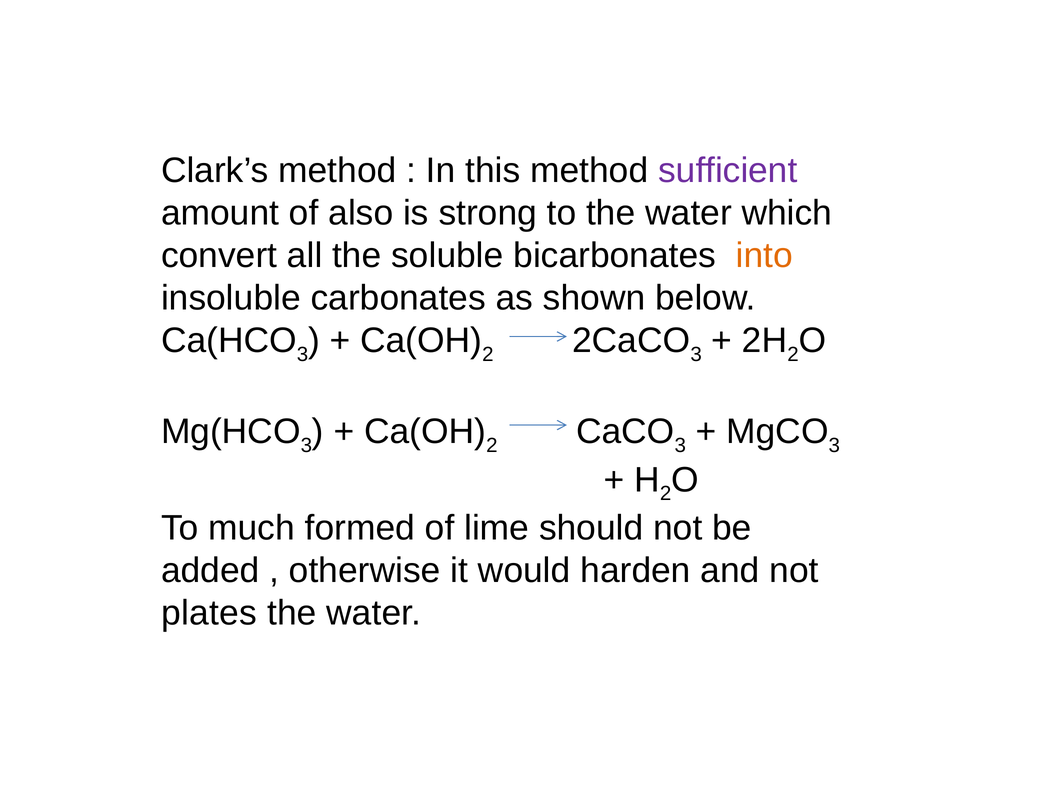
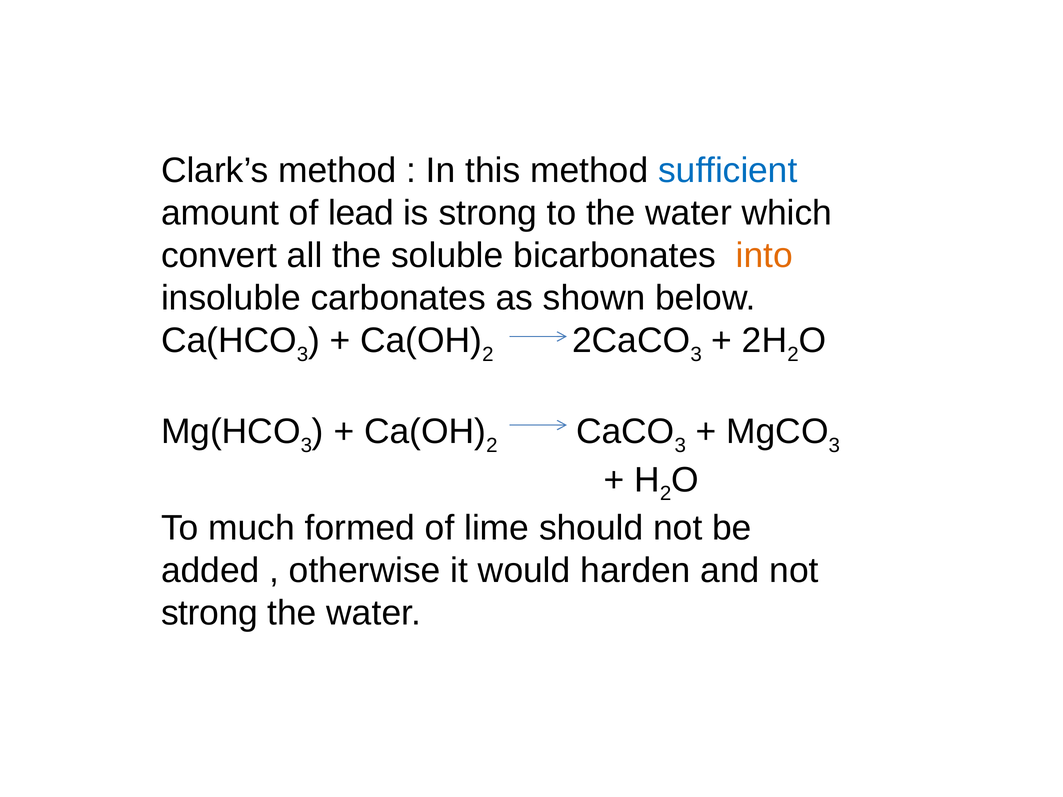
sufficient colour: purple -> blue (728, 171)
also: also -> lead (361, 213)
plates: plates -> strong (209, 613)
